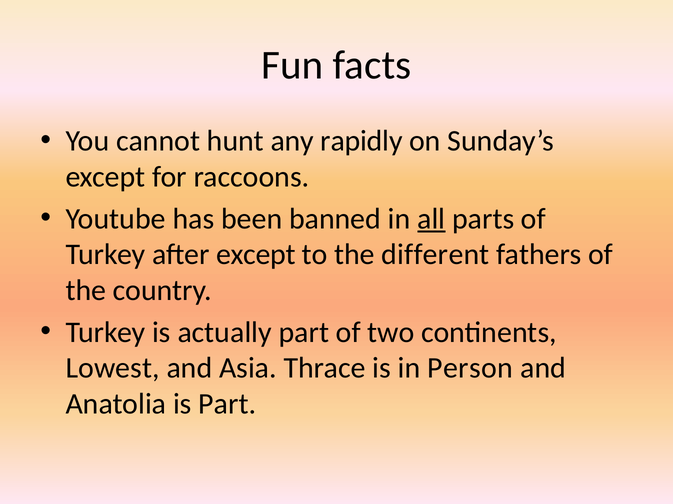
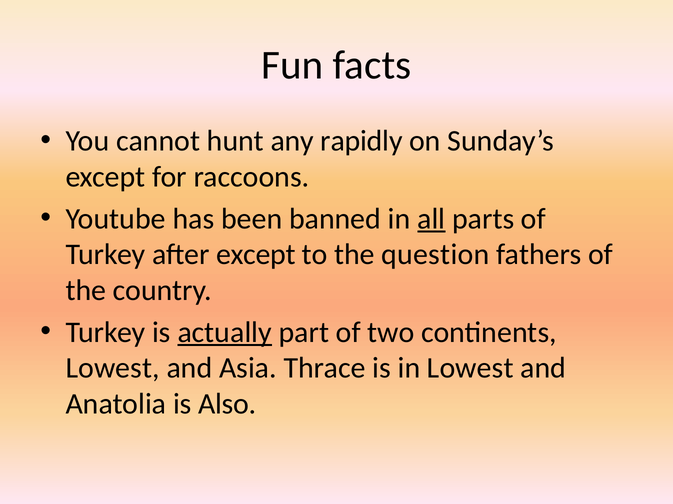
different: different -> question (435, 255)
actually underline: none -> present (225, 333)
in Person: Person -> Lowest (470, 369)
is Part: Part -> Also (227, 404)
